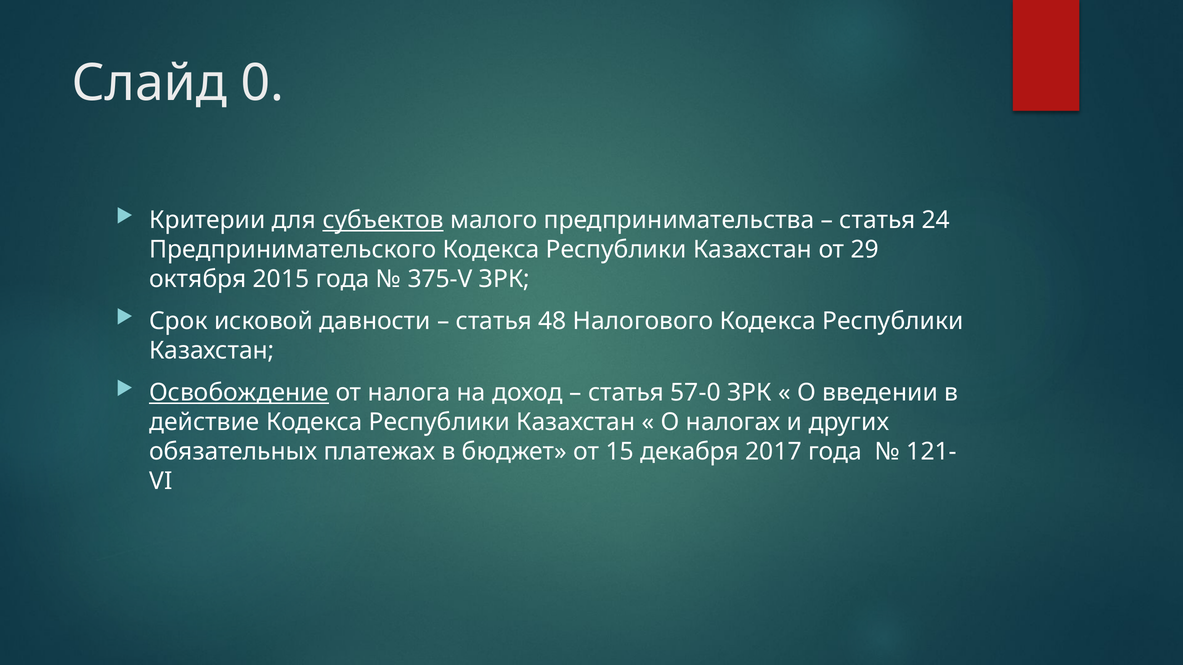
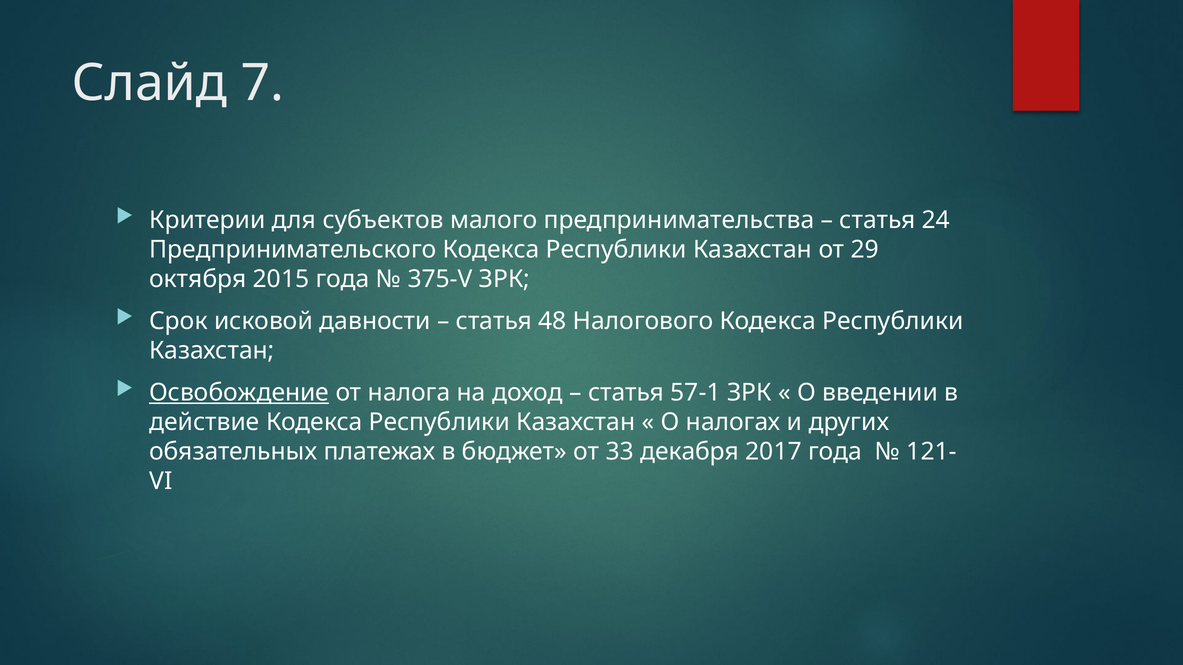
0: 0 -> 7 (263, 83)
субъектов underline: present -> none (383, 220)
57-0: 57-0 -> 57-1 (695, 393)
15: 15 -> 33 (620, 452)
